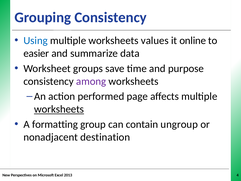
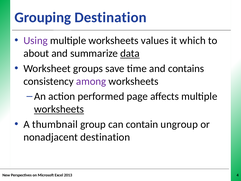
Grouping Consistency: Consistency -> Destination (111, 17)
Using colour: blue -> purple (36, 41)
online: online -> which (193, 41)
easier: easier -> about (36, 53)
data underline: none -> present (130, 53)
purpose: purpose -> contains (186, 68)
formatting: formatting -> thumbnail (55, 124)
